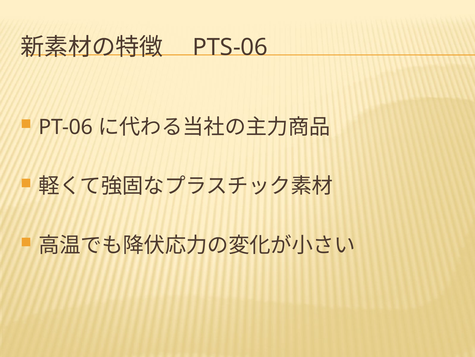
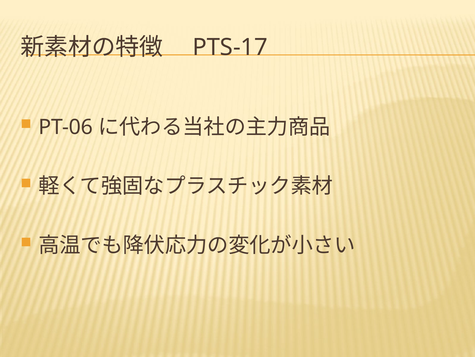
PTS-06: PTS-06 -> PTS-17 (230, 47)
